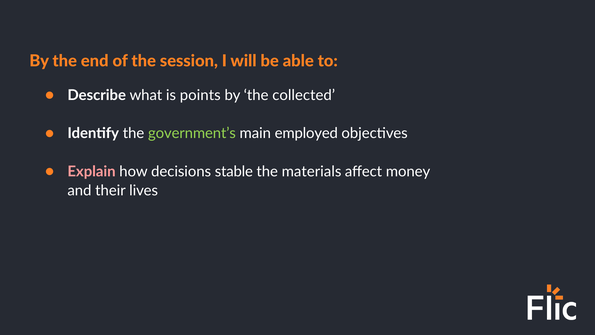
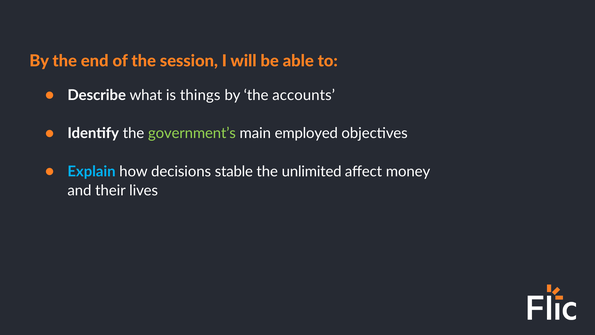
points: points -> things (200, 95)
collected: collected -> accounts (304, 95)
Explain colour: pink -> light blue (92, 171)
materials: materials -> unlimited (312, 171)
